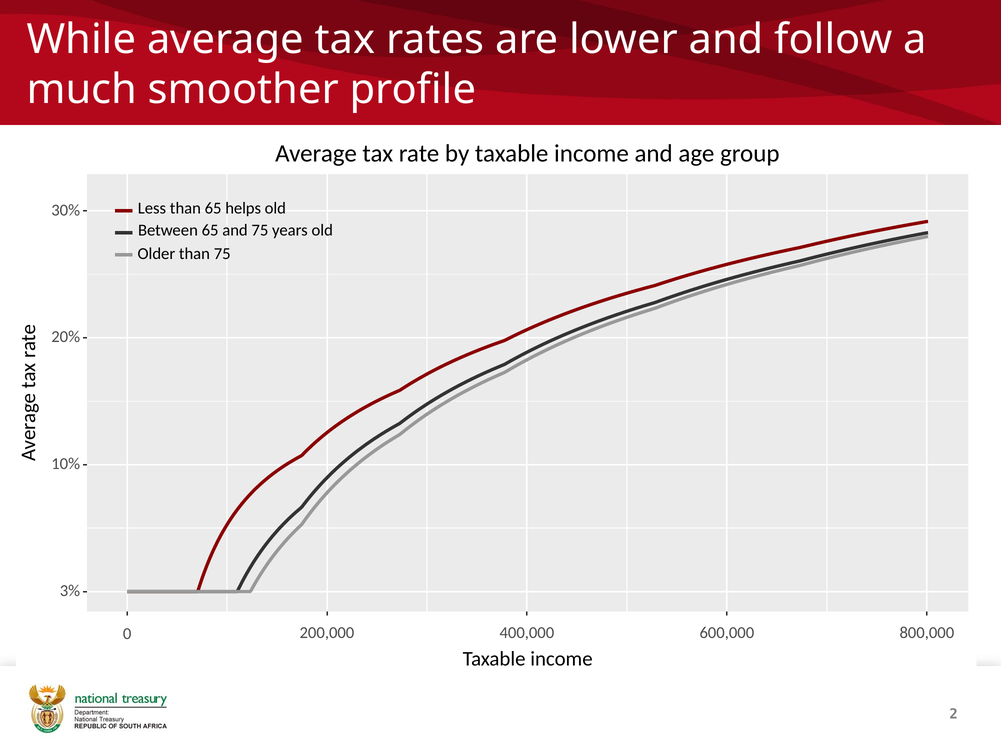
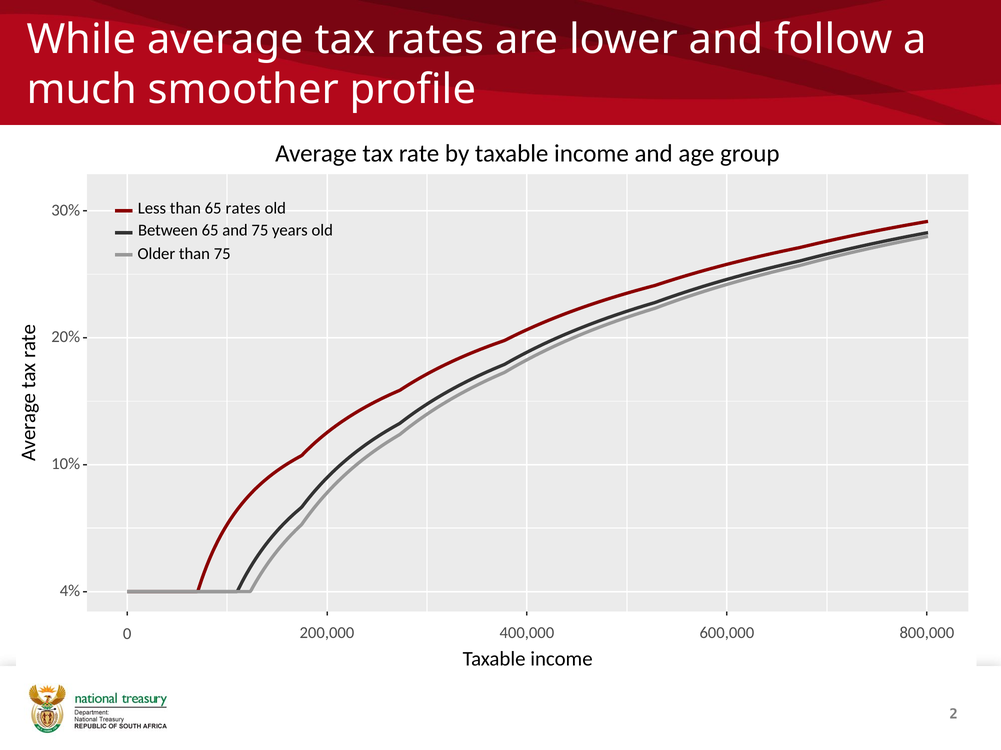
65 helps: helps -> rates (243, 209)
3%: 3% -> 4% (70, 591)
